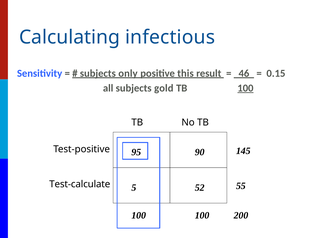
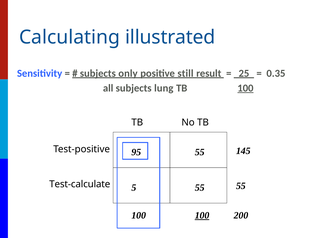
infectious: infectious -> illustrated (170, 37)
this: this -> still (185, 73)
46: 46 -> 25 (244, 73)
0.15: 0.15 -> 0.35 (276, 73)
gold: gold -> lung (164, 88)
95 90: 90 -> 55 (200, 152)
5 52: 52 -> 55 (200, 187)
100 underline: none -> present (202, 215)
